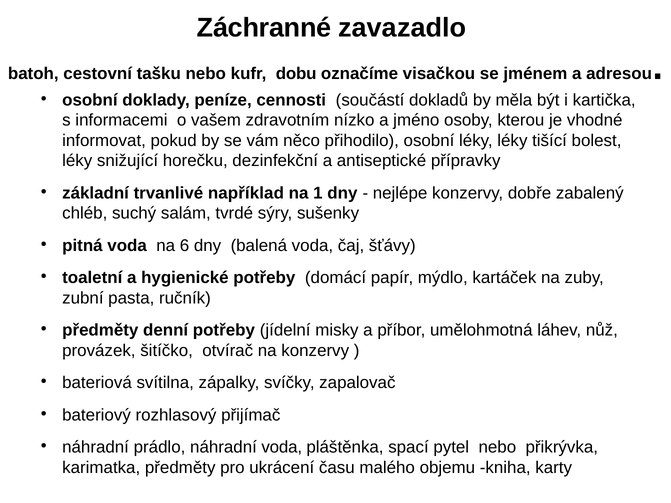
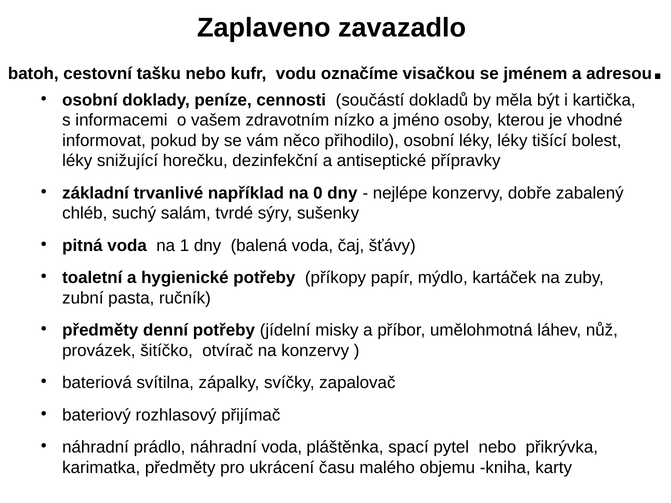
Záchranné: Záchranné -> Zaplaveno (264, 28)
dobu: dobu -> vodu (296, 74)
1: 1 -> 0 (318, 193)
6: 6 -> 1 (184, 246)
domácí: domácí -> příkopy (336, 278)
